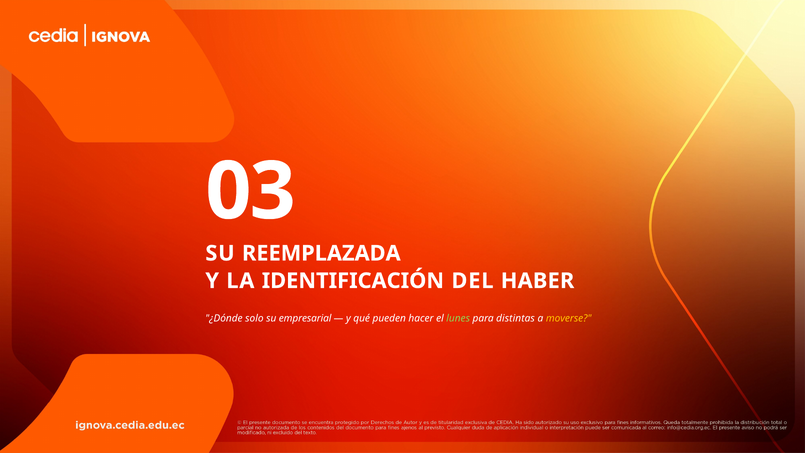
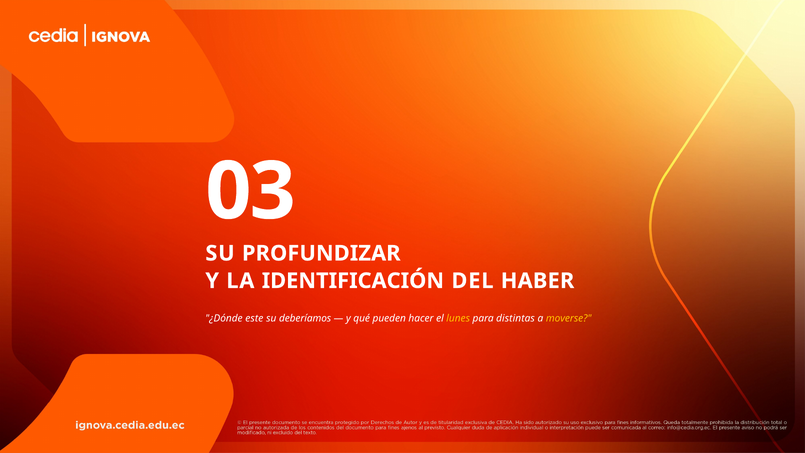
REEMPLAZADA: REEMPLAZADA -> PROFUNDIZAR (321, 253)
solo: solo -> este (254, 318)
empresarial: empresarial -> deberíamos (305, 318)
lunes colour: light green -> yellow (458, 318)
